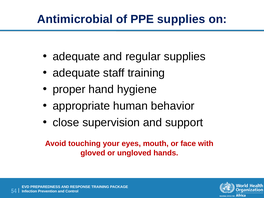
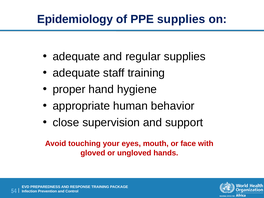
Antimicrobial: Antimicrobial -> Epidemiology (75, 19)
